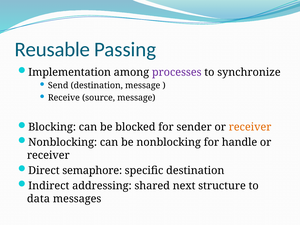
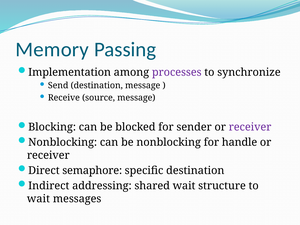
Reusable: Reusable -> Memory (52, 50)
receiver colour: orange -> purple (250, 127)
shared next: next -> wait (184, 186)
data: data -> wait (38, 199)
